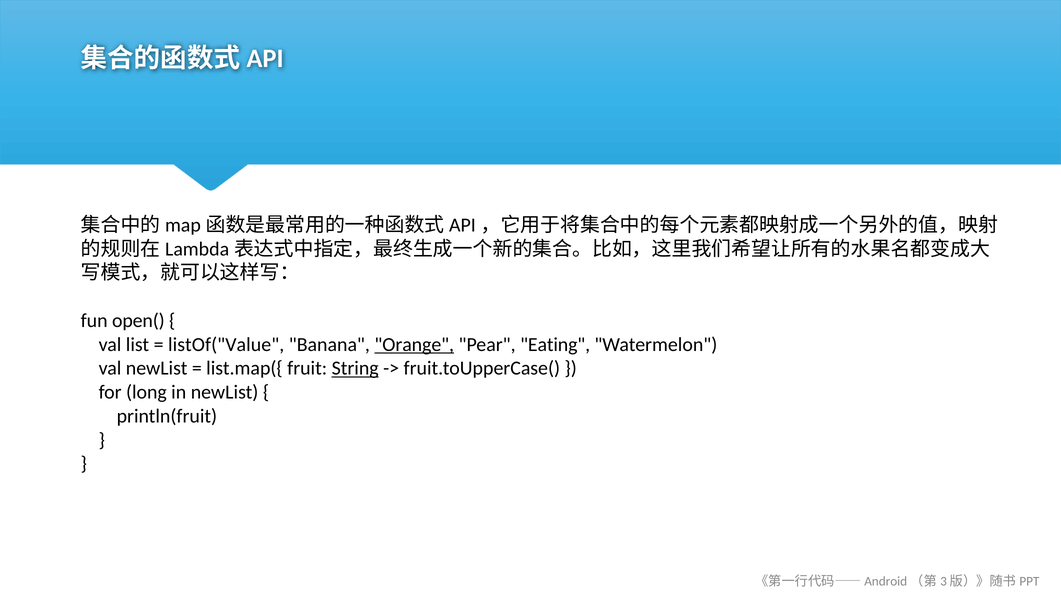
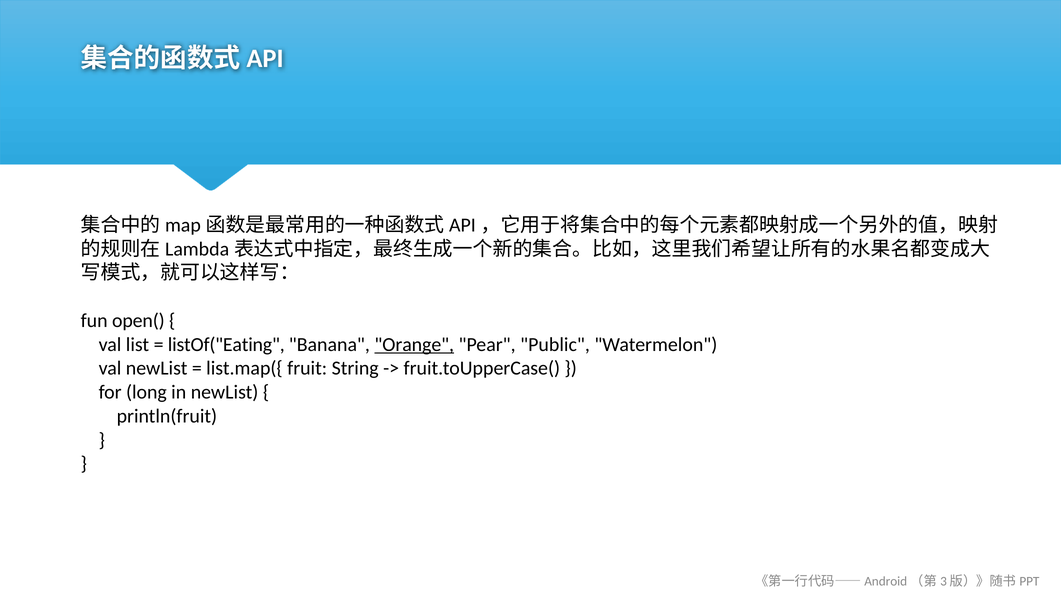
listOf("Value: listOf("Value -> listOf("Eating (226, 344)
Eating: Eating -> Public (555, 344)
String underline: present -> none (355, 368)
